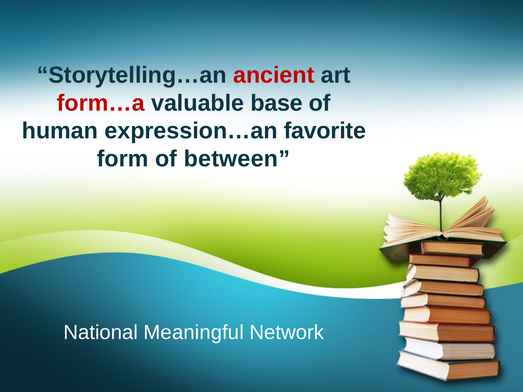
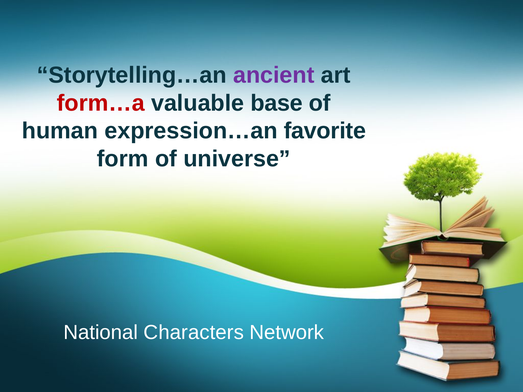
ancient colour: red -> purple (274, 75)
between: between -> universe (237, 159)
Meaningful: Meaningful -> Characters (194, 333)
